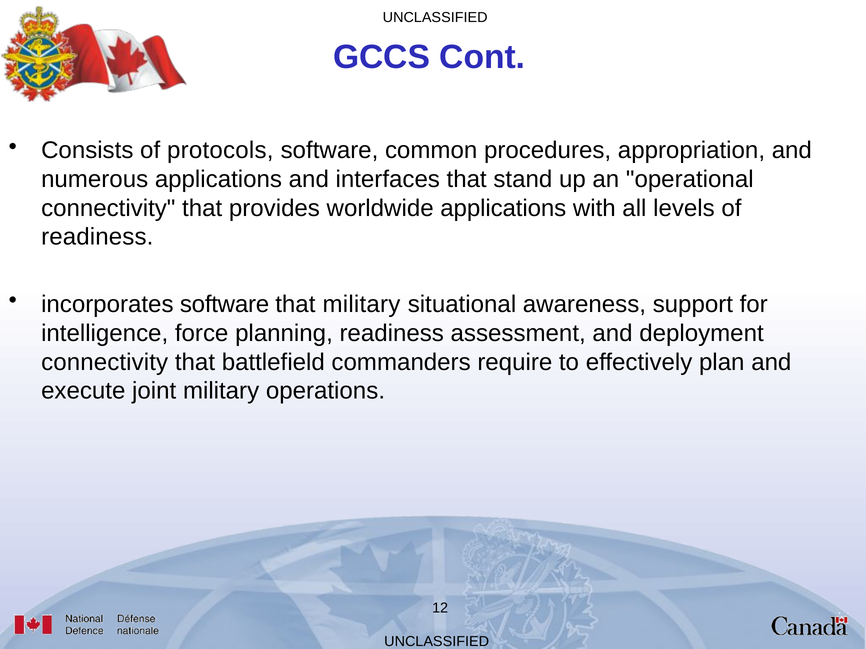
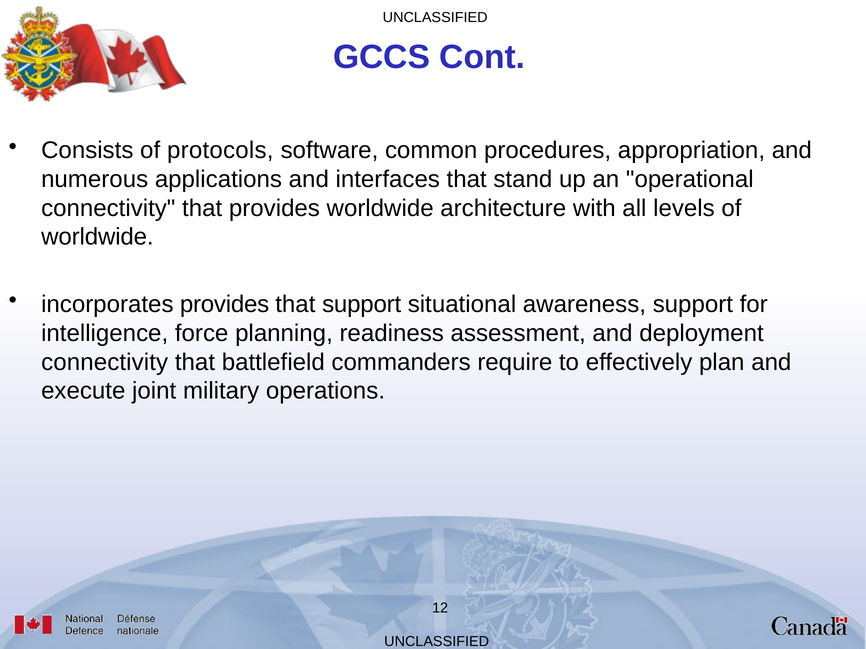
worldwide applications: applications -> architecture (503, 208)
readiness: readiness -> worldwide (97, 237)
incorporates software: software -> provides (225, 305)
that military: military -> support (362, 305)
